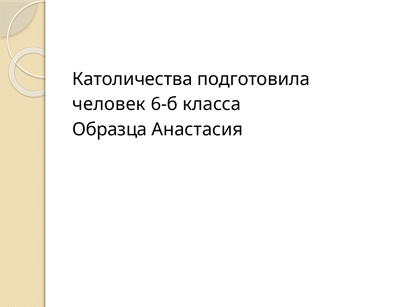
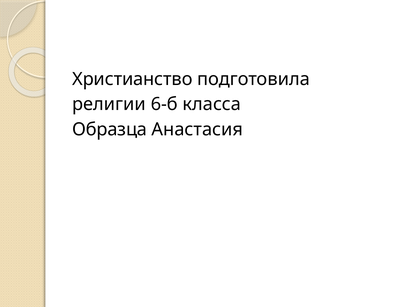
Католичества: Католичества -> Христианство (132, 79)
человек: человек -> религии (109, 104)
